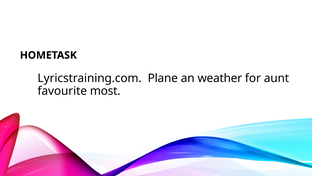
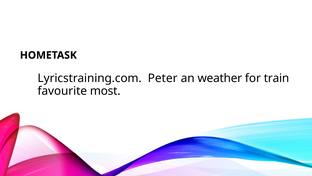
Plane: Plane -> Peter (163, 78)
aunt: aunt -> train (277, 78)
